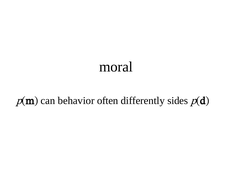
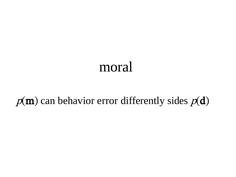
often: often -> error (108, 101)
